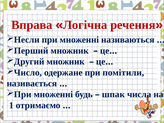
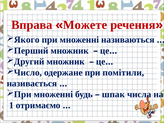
Логічна: Логічна -> Можете (85, 25)
Несли: Несли -> Якого (27, 40)
